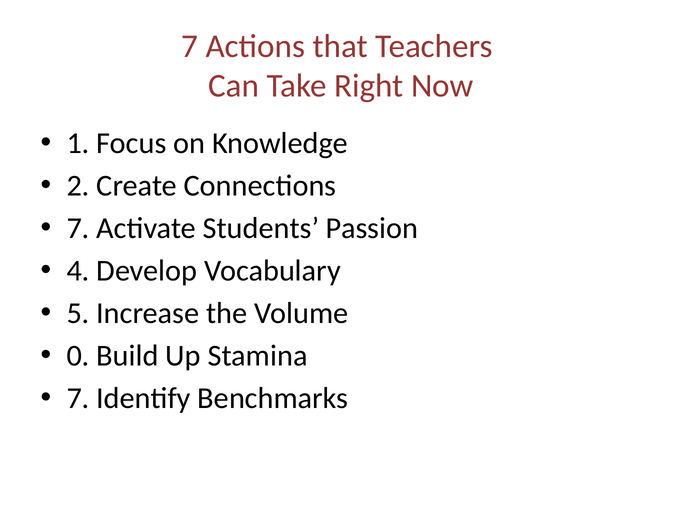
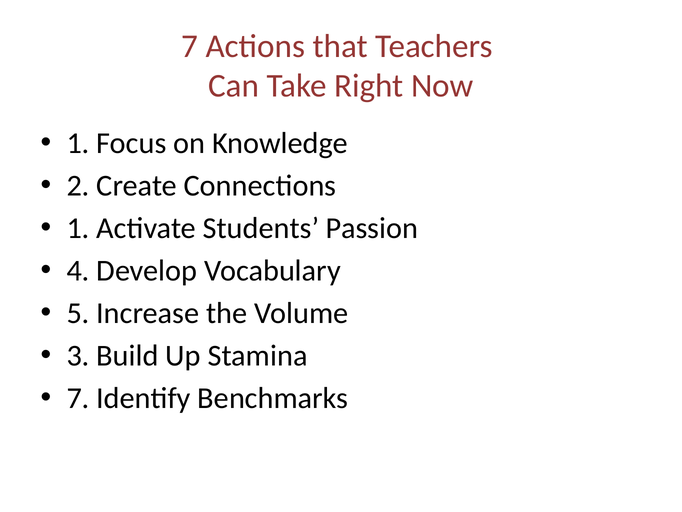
7: 7 -> 1 (78, 228)
0: 0 -> 3 (78, 355)
